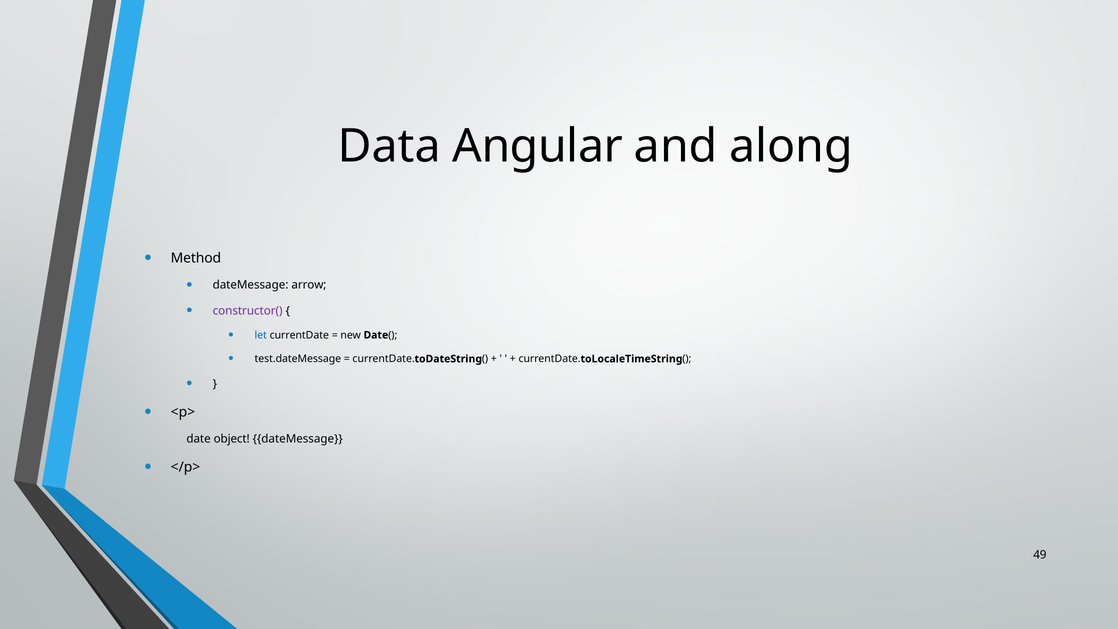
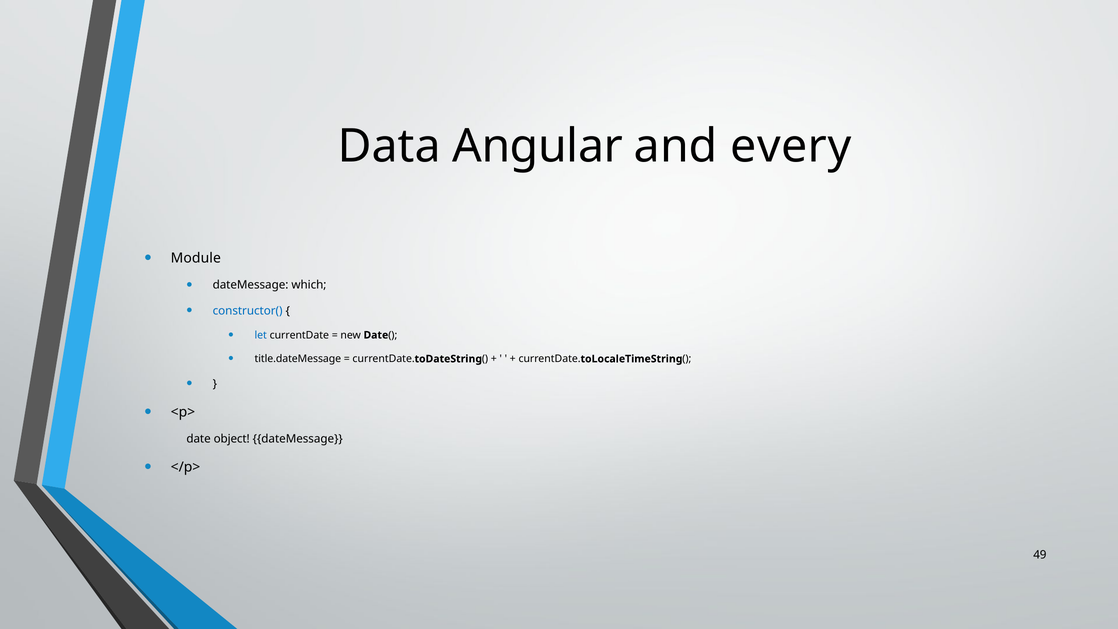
along: along -> every (791, 146)
Method: Method -> Module (196, 258)
arrow: arrow -> which (309, 285)
constructor( colour: purple -> blue (248, 311)
test.dateMessage: test.dateMessage -> title.dateMessage (298, 359)
